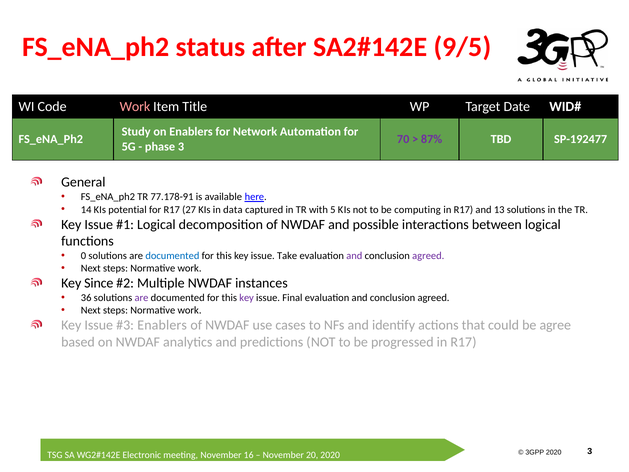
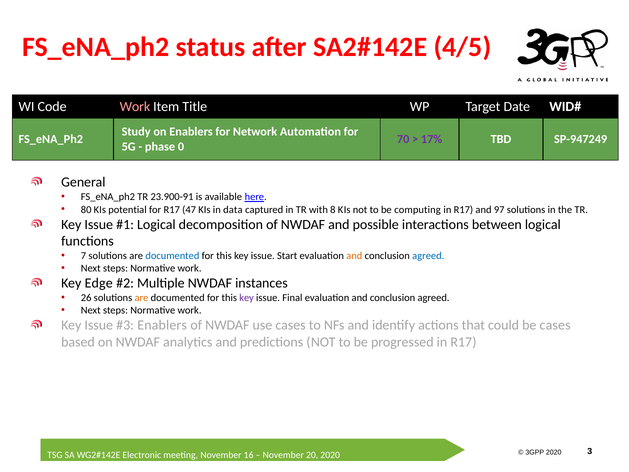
9/5: 9/5 -> 4/5 (462, 47)
87%: 87% -> 17% (432, 139)
SP-192477: SP-192477 -> SP-947249 (581, 139)
phase 3: 3 -> 0 (181, 147)
77.178-91: 77.178-91 -> 23.900-91 (172, 197)
14: 14 -> 80 (86, 209)
27: 27 -> 47 (189, 209)
5: 5 -> 8 (333, 209)
13: 13 -> 97 (499, 209)
0: 0 -> 7 (84, 256)
Take: Take -> Start (287, 256)
and colour: purple -> orange (354, 256)
agreed colour: purple -> blue (428, 256)
Since: Since -> Edge (99, 283)
36: 36 -> 26 (86, 297)
are colour: purple -> orange (141, 297)
be agree: agree -> cases (555, 325)
